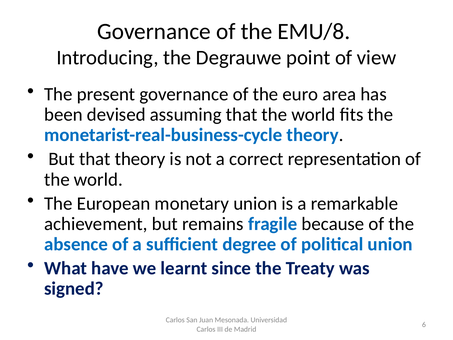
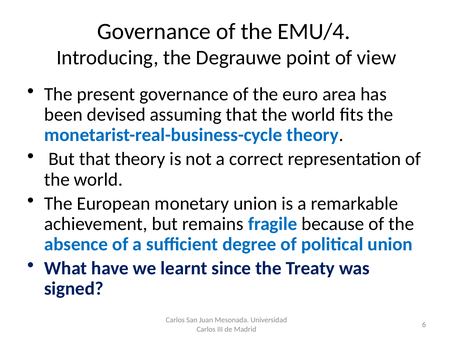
EMU/8: EMU/8 -> EMU/4 (314, 31)
